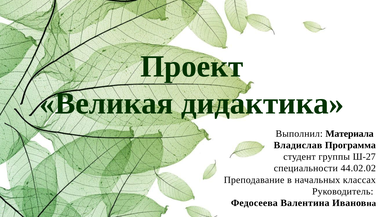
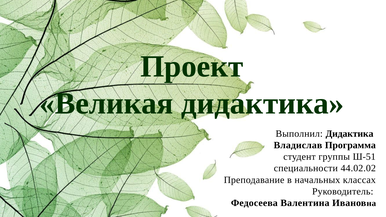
Выполнил Материала: Материала -> Дидактика (350, 134)
Ш-27: Ш-27 -> Ш-51 (364, 157)
